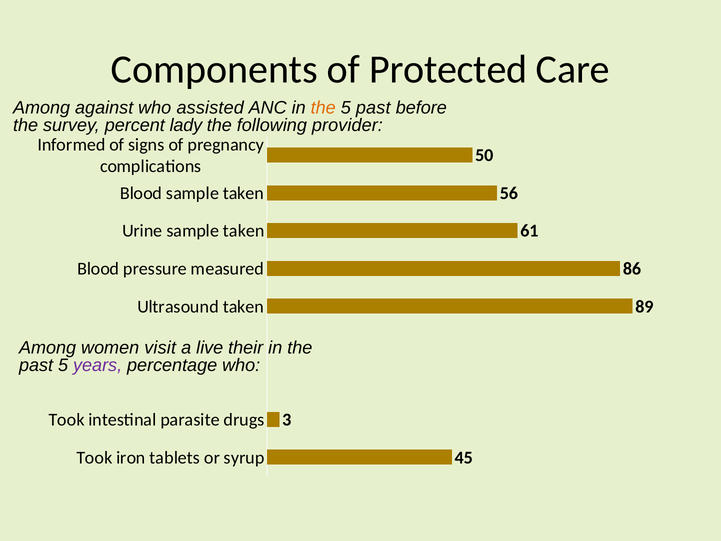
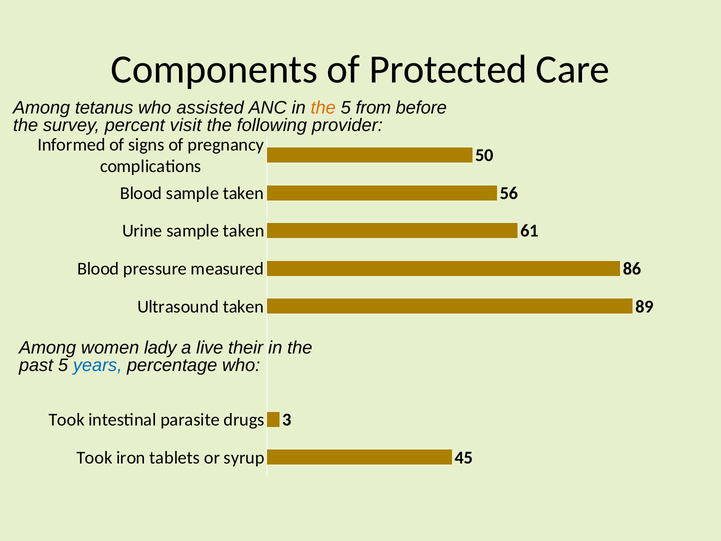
against: against -> tetanus (104, 108)
5 past: past -> from (373, 108)
lady: lady -> visit (186, 125)
visit: visit -> lady (160, 348)
years colour: purple -> blue (98, 365)
